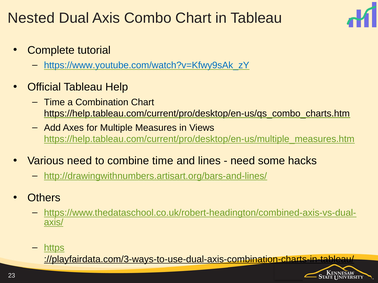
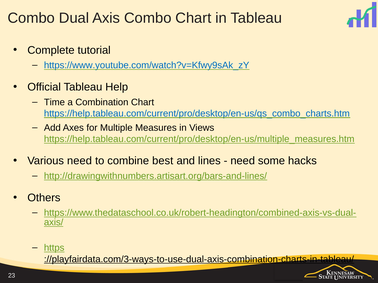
Nested: Nested -> Combo (31, 18)
https://help.tableau.com/current/pro/desktop/en-us/qs_combo_charts.htm colour: black -> blue (197, 114)
combine time: time -> best (163, 161)
